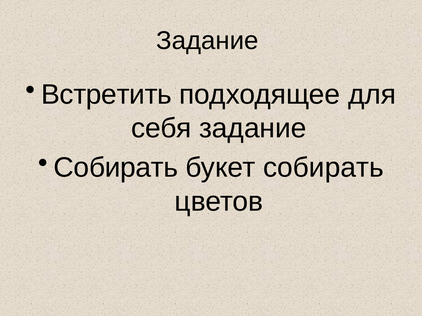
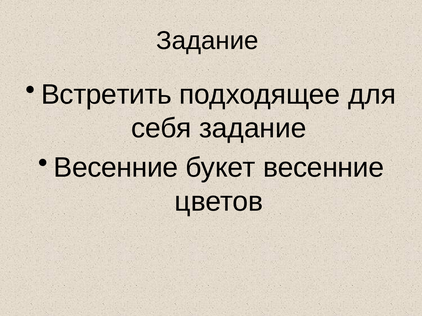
Собирать: Собирать -> Весенние (116, 168)
букет собирать: собирать -> весенние (324, 168)
